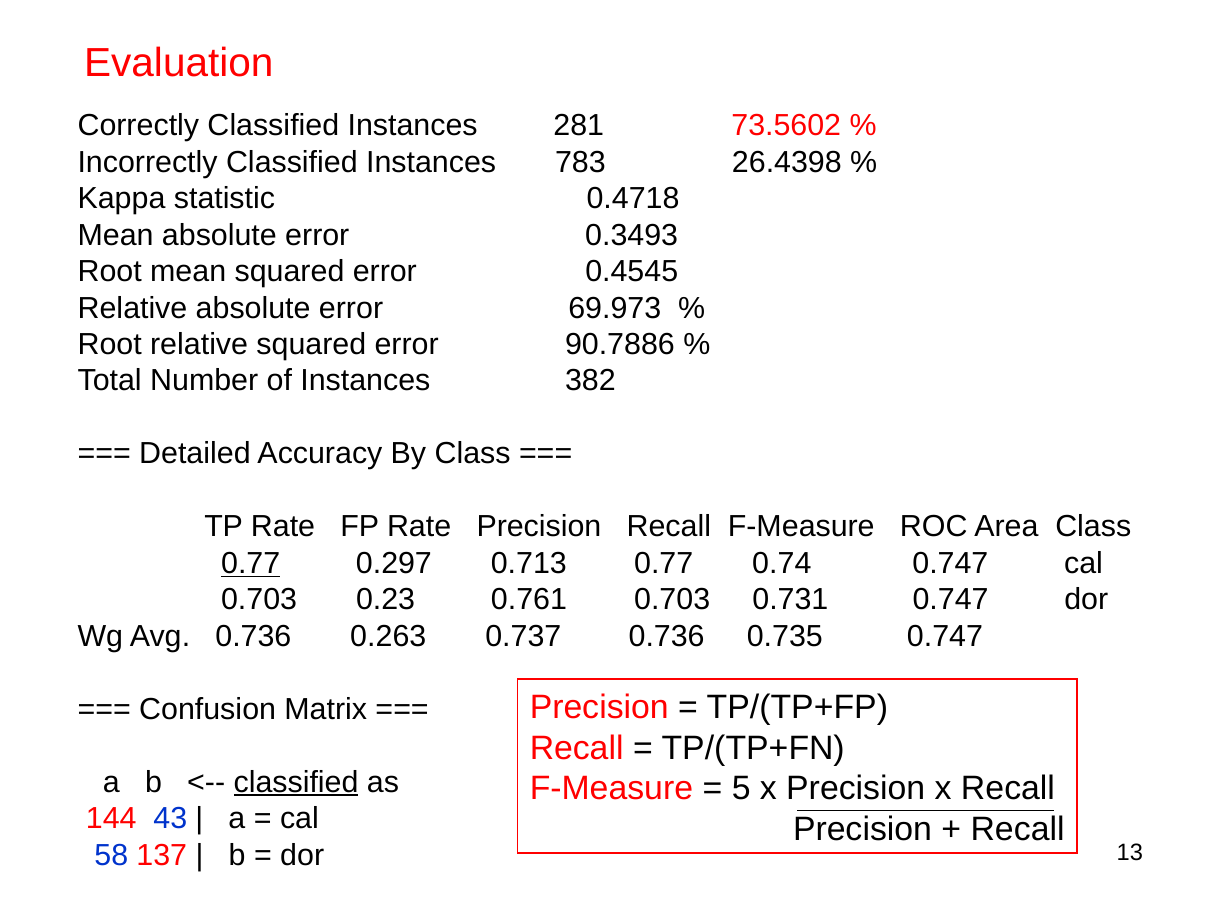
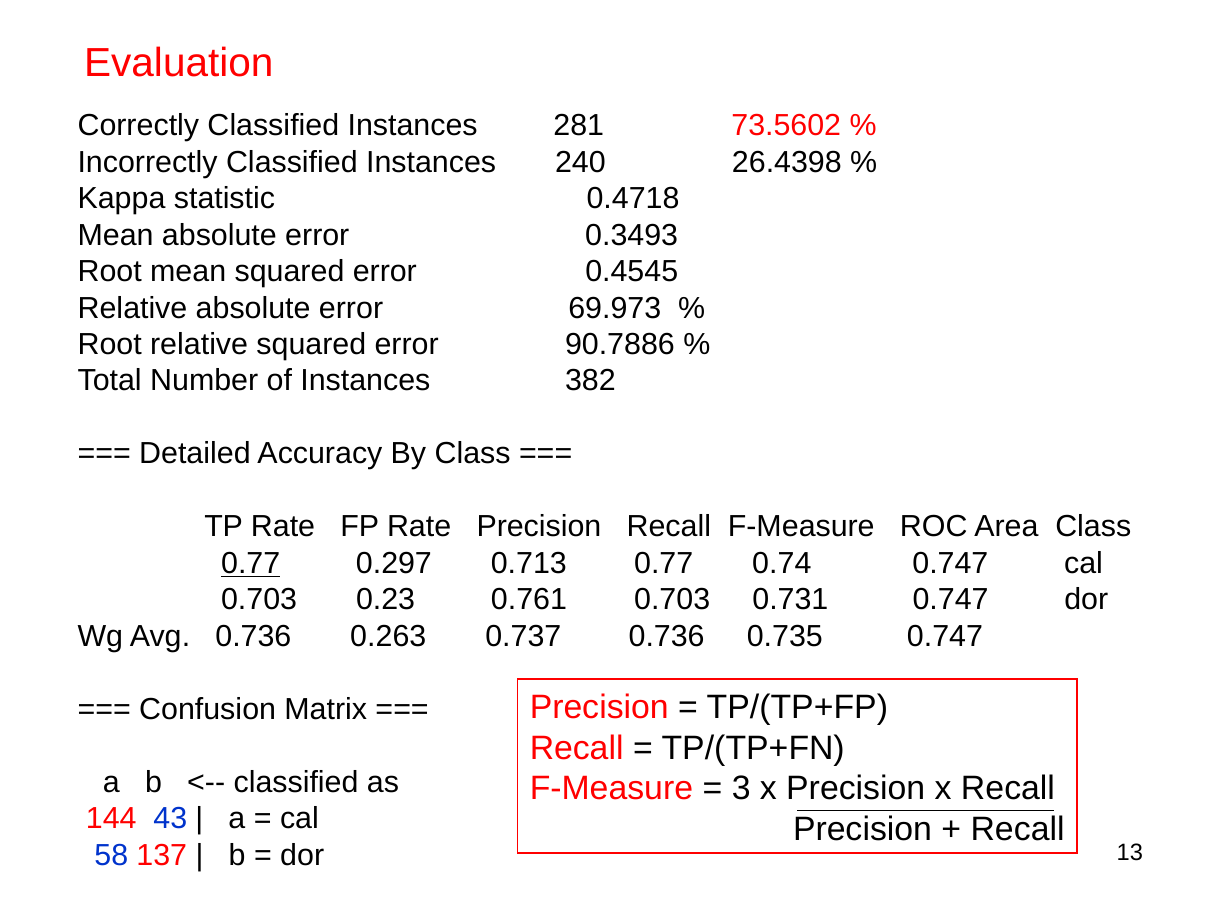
783: 783 -> 240 (580, 162)
classified underline: present -> none (296, 782)
5: 5 -> 3 (741, 789)
